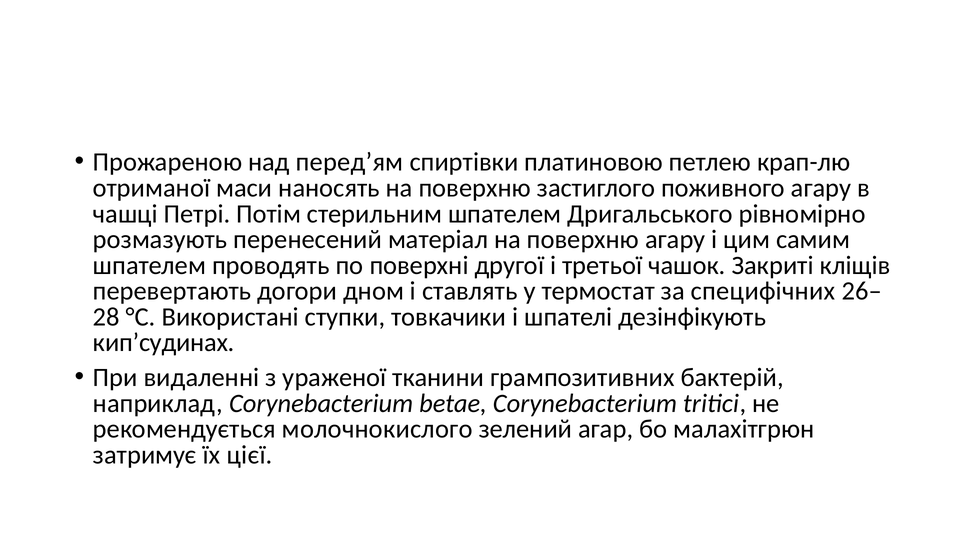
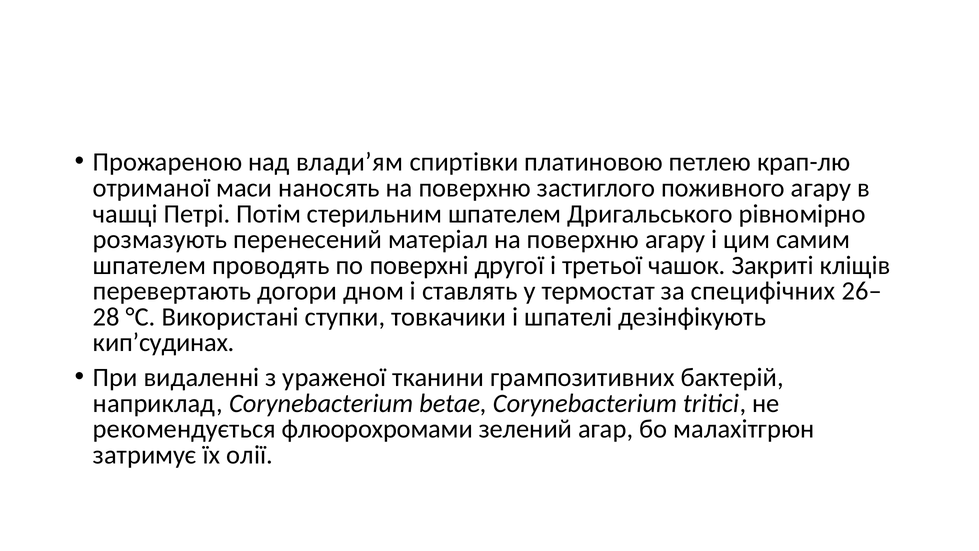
перед’ям: перед’ям -> влади’ям (349, 162)
молочнокислого: молочнокислого -> флюорохромами (377, 429)
цієї: цієї -> олії (250, 455)
